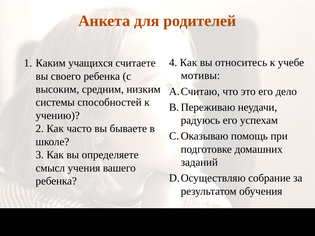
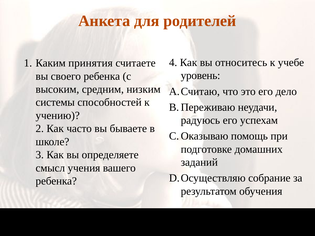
учащихся: учащихся -> принятия (91, 63)
мотивы: мотивы -> уровень (201, 76)
